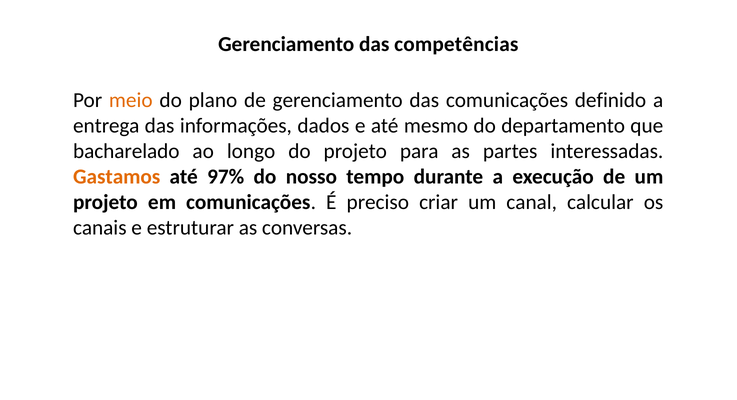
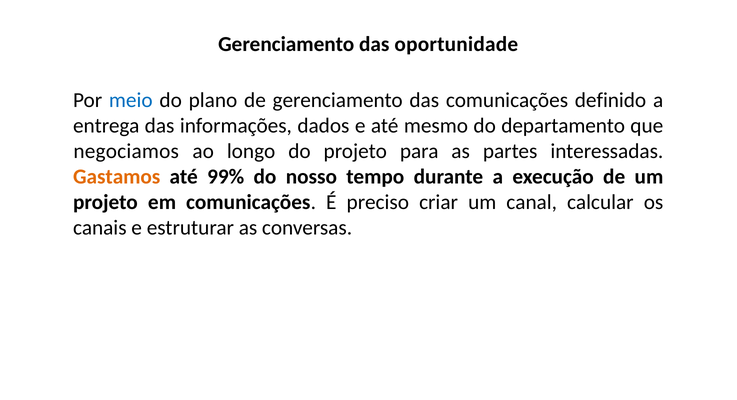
competências: competências -> oportunidade (456, 44)
meio colour: orange -> blue (131, 100)
bacharelado: bacharelado -> negociamos (126, 151)
97%: 97% -> 99% (226, 177)
